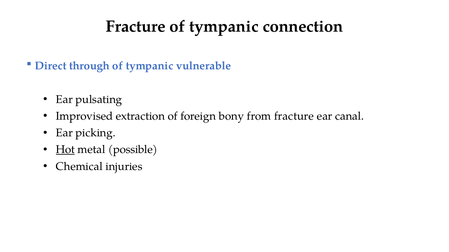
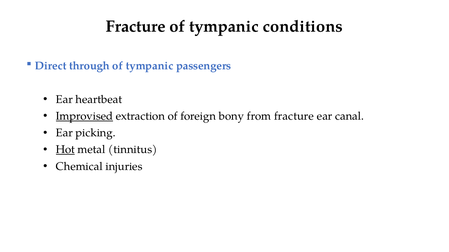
connection: connection -> conditions (303, 27)
vulnerable: vulnerable -> passengers (204, 66)
pulsating: pulsating -> heartbeat (99, 100)
Improvised underline: none -> present (84, 116)
possible: possible -> tinnitus (133, 150)
